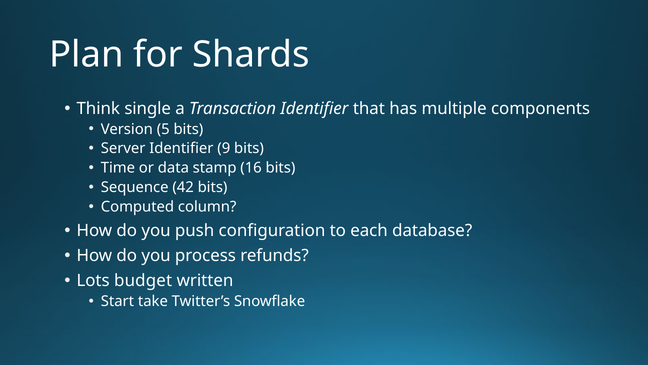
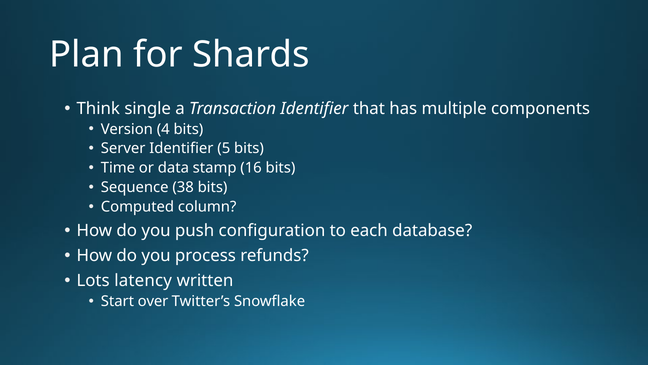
5: 5 -> 4 (163, 129)
9: 9 -> 5 (224, 148)
42: 42 -> 38 (183, 187)
budget: budget -> latency (143, 280)
take: take -> over (153, 301)
